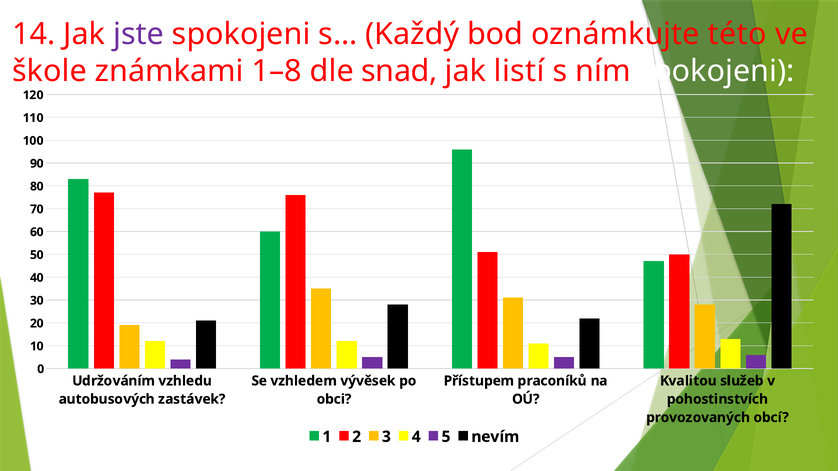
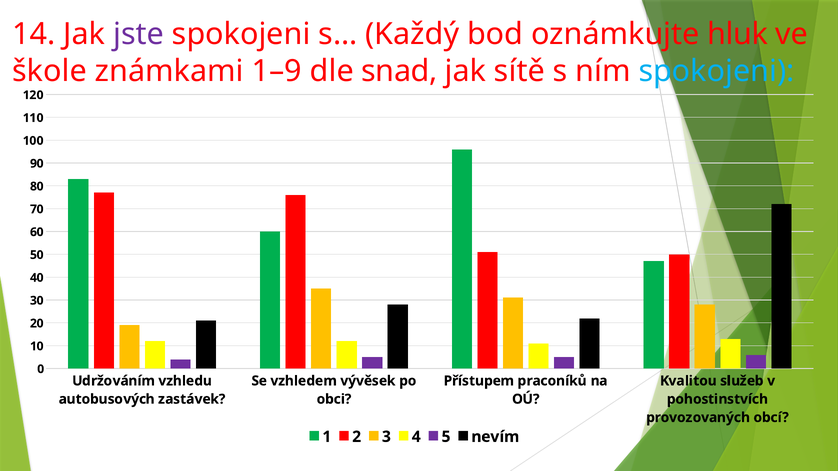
této: této -> hluk (738, 34)
1–8: 1–8 -> 1–9 (277, 71)
listí: listí -> sítě (519, 71)
spokojeni colour: white -> light blue (717, 71)
